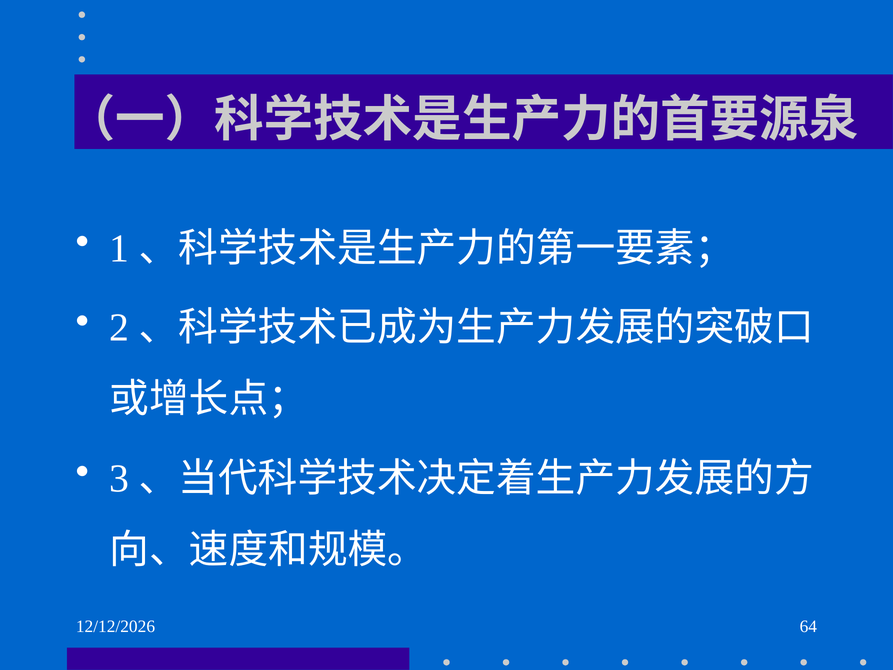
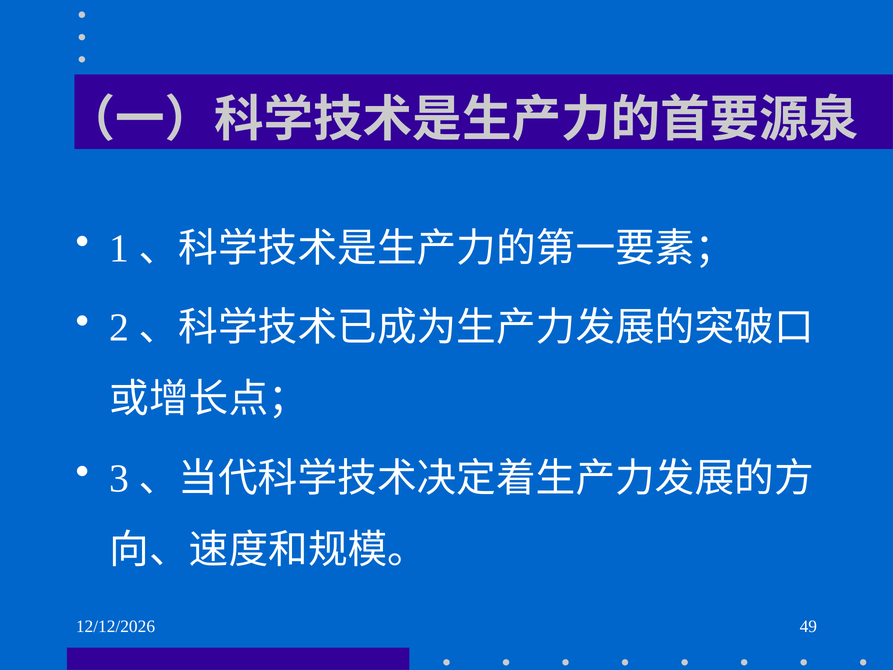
64: 64 -> 49 (808, 626)
